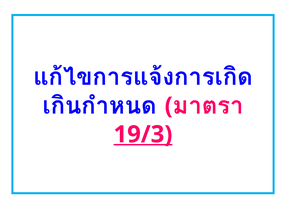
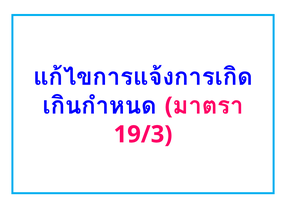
19/3 underline: present -> none (143, 134)
